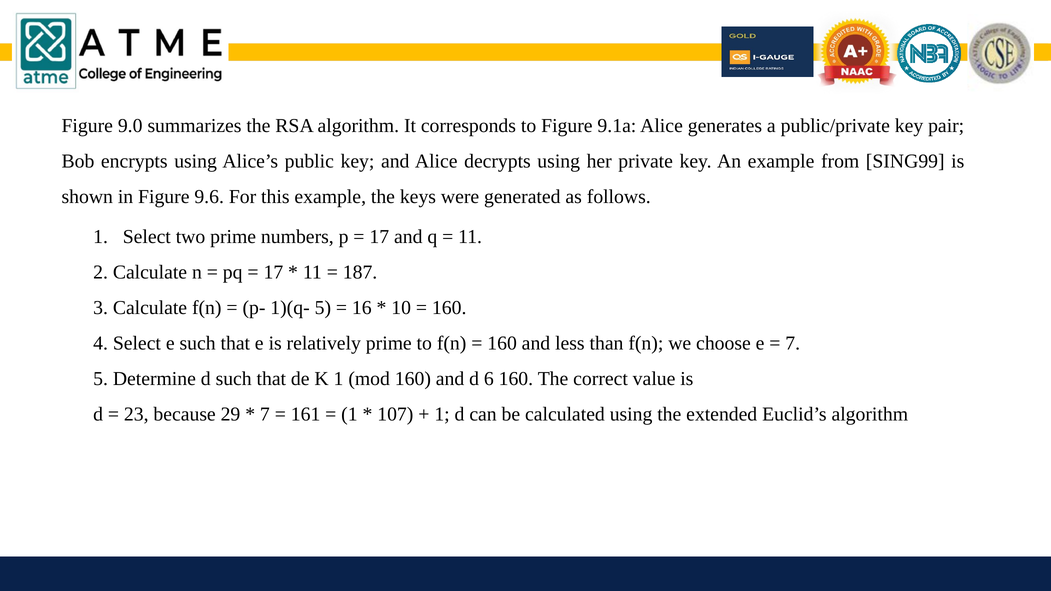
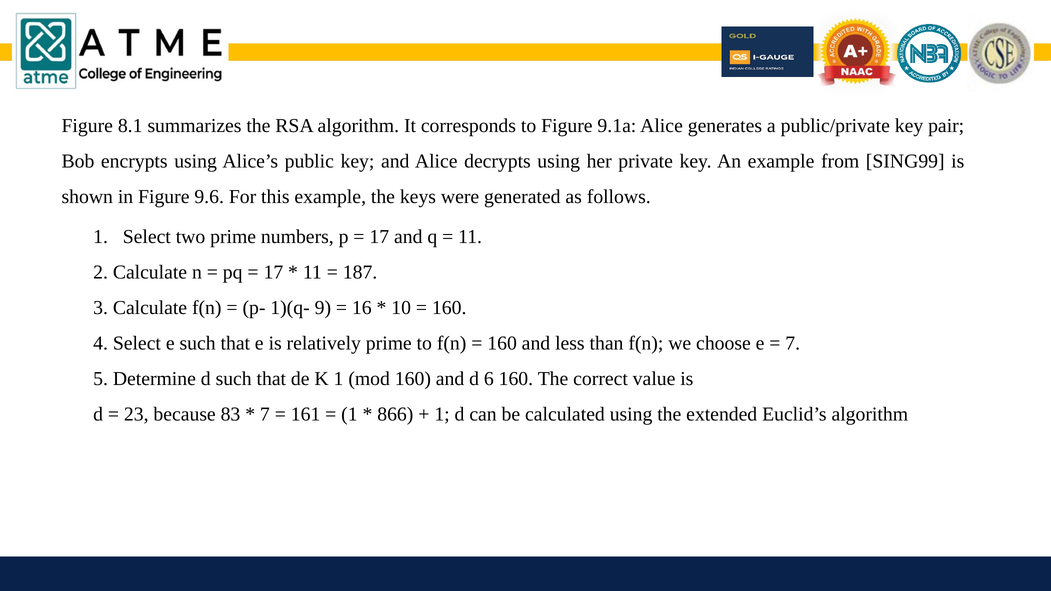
9.0: 9.0 -> 8.1 (130, 126)
1)(q- 5: 5 -> 9 (323, 308)
29: 29 -> 83 (230, 414)
107: 107 -> 866 (395, 414)
